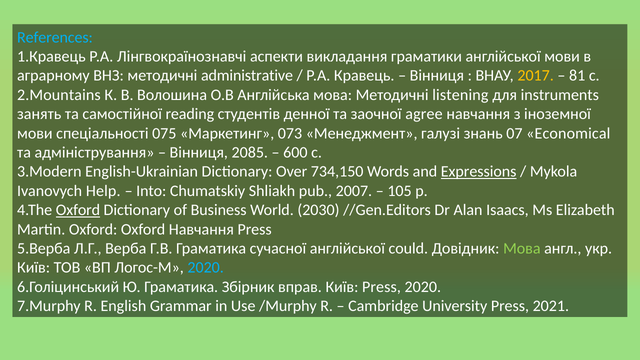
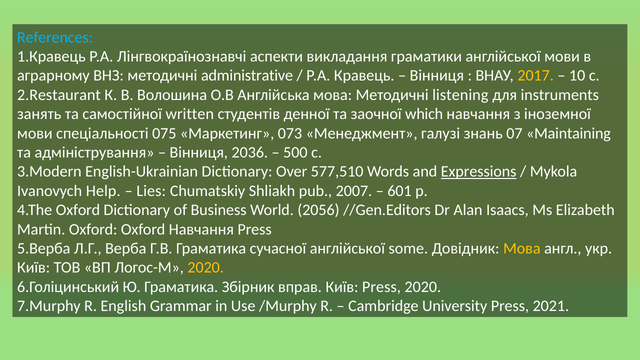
81: 81 -> 10 (577, 76)
2.Mountains: 2.Mountains -> 2.Restaurant (59, 95)
reading: reading -> written (190, 114)
agree: agree -> which (424, 114)
Economical: Economical -> Maintaining (568, 133)
2085: 2085 -> 2036 (250, 153)
600: 600 -> 500 (295, 153)
734,150: 734,150 -> 577,510 (337, 172)
Into: Into -> Lies (151, 191)
105: 105 -> 601 (400, 191)
Oxford underline: present -> none (78, 210)
2030: 2030 -> 2056 (318, 210)
could: could -> some (408, 249)
Мова colour: light green -> yellow (522, 249)
2020 colour: light blue -> yellow (206, 268)
